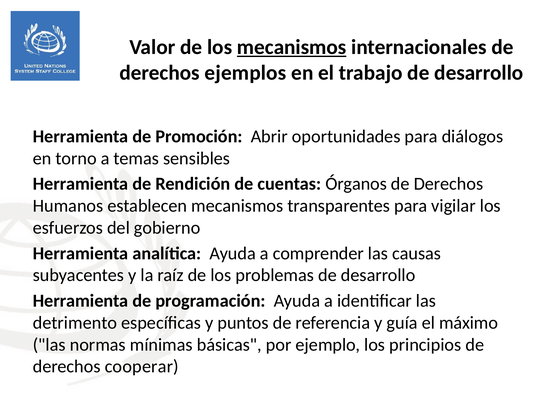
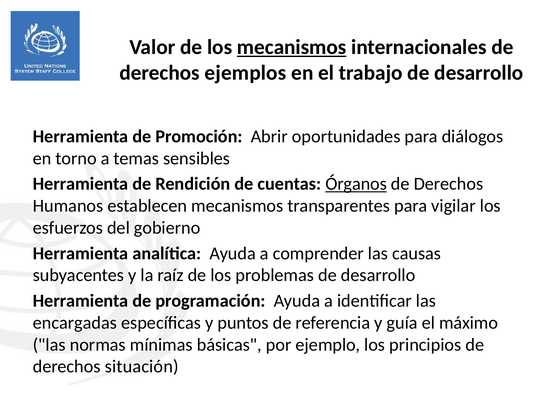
Órganos underline: none -> present (356, 184)
detrimento: detrimento -> encargadas (75, 322)
cooperar: cooperar -> situación (142, 366)
